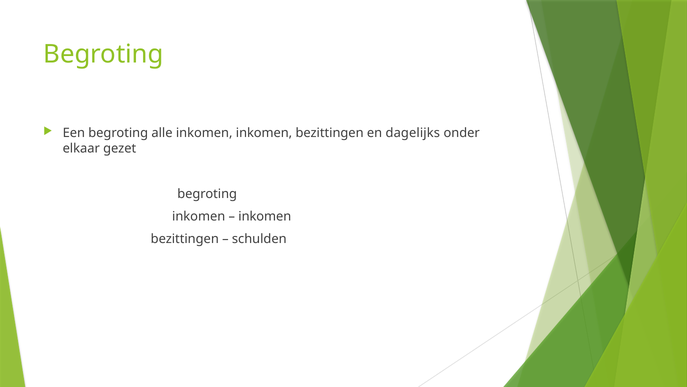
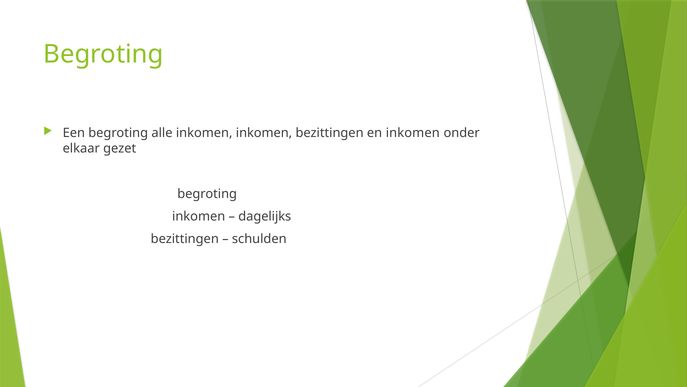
en dagelijks: dagelijks -> inkomen (413, 133)
inkomen: inkomen -> dagelijks (265, 216)
